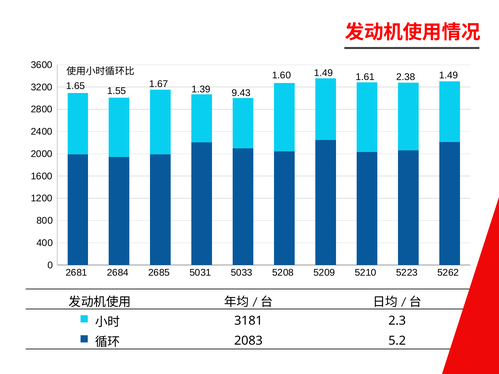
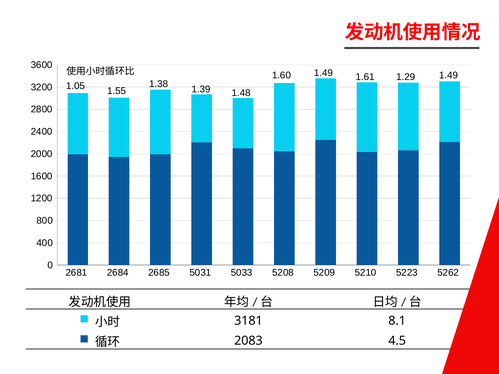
2.38: 2.38 -> 1.29 (406, 77)
1.67: 1.67 -> 1.38 (159, 84)
1.65: 1.65 -> 1.05 (75, 86)
9.43: 9.43 -> 1.48 (241, 93)
2.3: 2.3 -> 8.1 (397, 321)
5.2: 5.2 -> 4.5 (397, 341)
